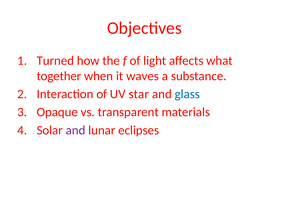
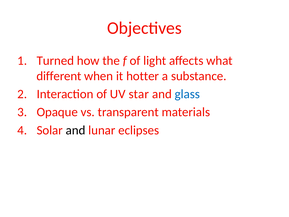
together: together -> different (59, 76)
waves: waves -> hotter (143, 76)
and colour: purple -> black (76, 130)
